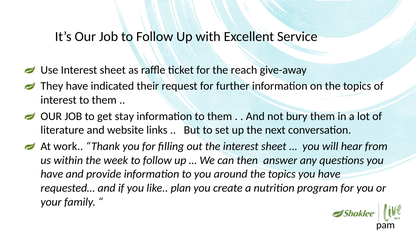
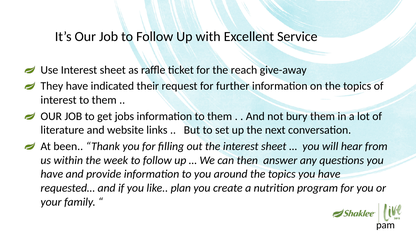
stay: stay -> jobs (124, 116)
work: work -> been (68, 146)
